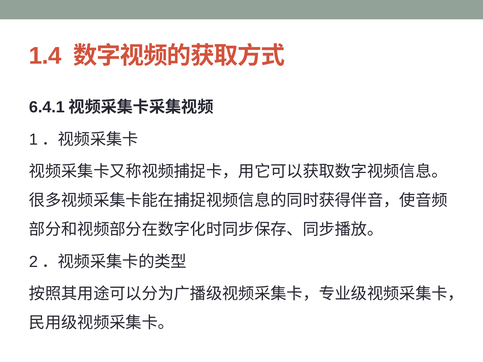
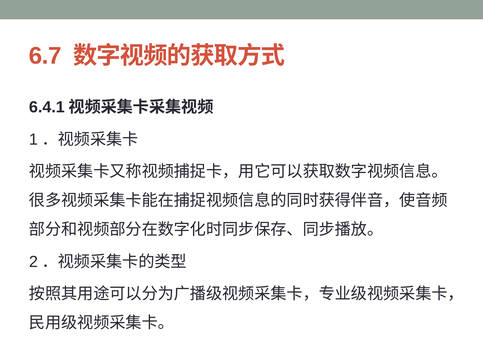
1.4: 1.4 -> 6.7 (45, 56)
